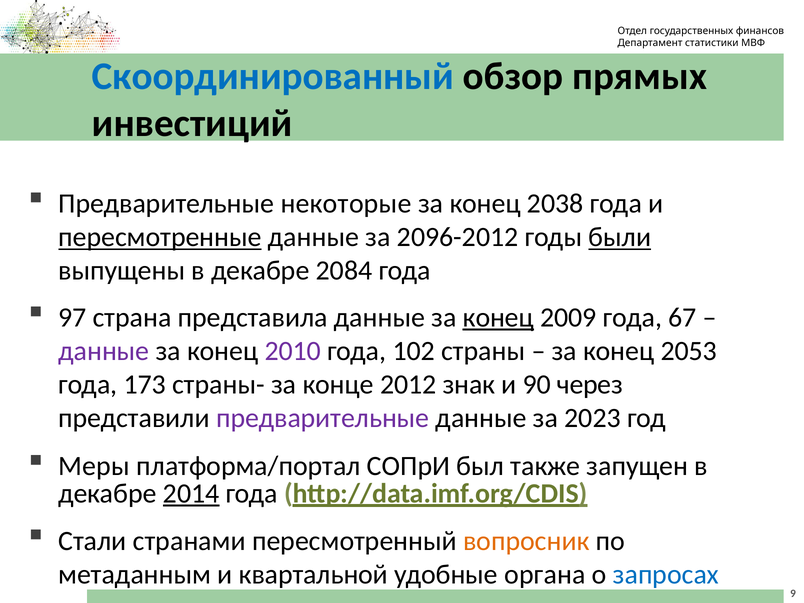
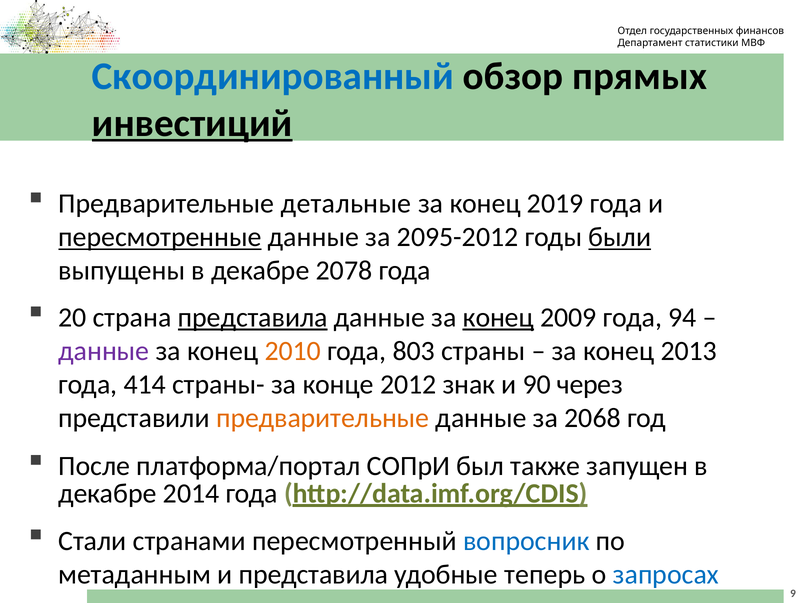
инвестиций underline: none -> present (192, 123)
некоторые: некоторые -> детальные (346, 204)
2038: 2038 -> 2019 (555, 204)
2096-2012: 2096-2012 -> 2095-2012 (458, 237)
2084: 2084 -> 2078 (344, 271)
97: 97 -> 20 (72, 318)
представила underline: none -> present (253, 318)
67: 67 -> 94 (682, 318)
2010 colour: purple -> orange (293, 351)
102: 102 -> 803 (414, 351)
2053: 2053 -> 2013 (689, 351)
173: 173 -> 414 (145, 385)
предварительные colour: purple -> orange (323, 418)
2023: 2023 -> 2068 (592, 418)
Меры: Меры -> После (94, 466)
2014 underline: present -> none (191, 493)
вопросник colour: orange -> blue (526, 541)
и квартальной: квартальной -> представила (313, 574)
органа: органа -> теперь (545, 574)
